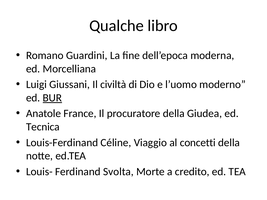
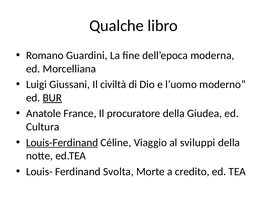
Tecnica: Tecnica -> Cultura (43, 127)
Louis-Ferdinand underline: none -> present (62, 143)
concetti: concetti -> sviluppi (198, 143)
